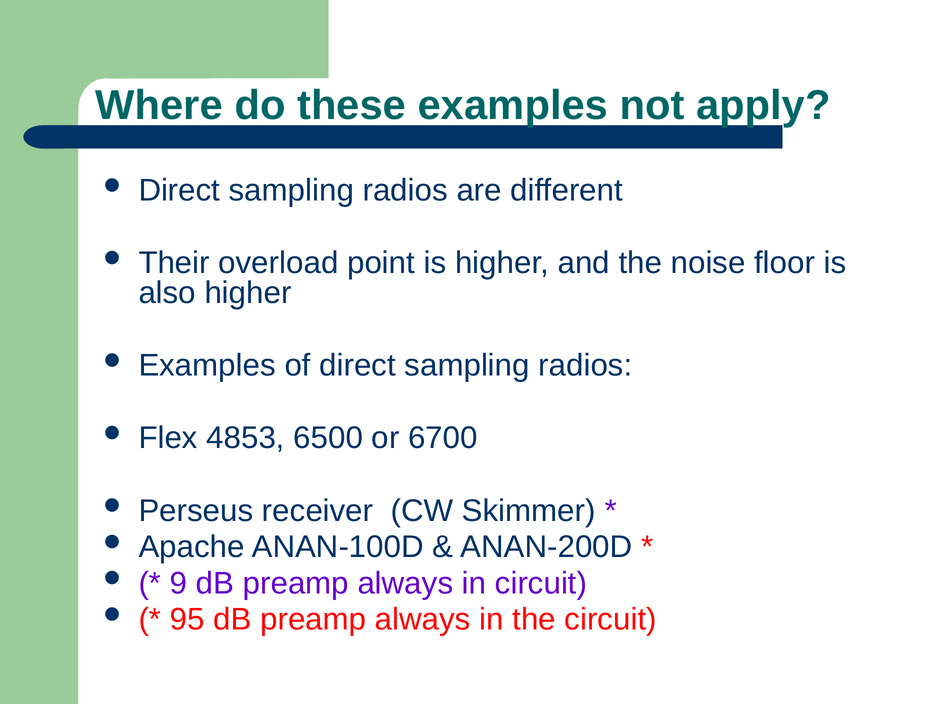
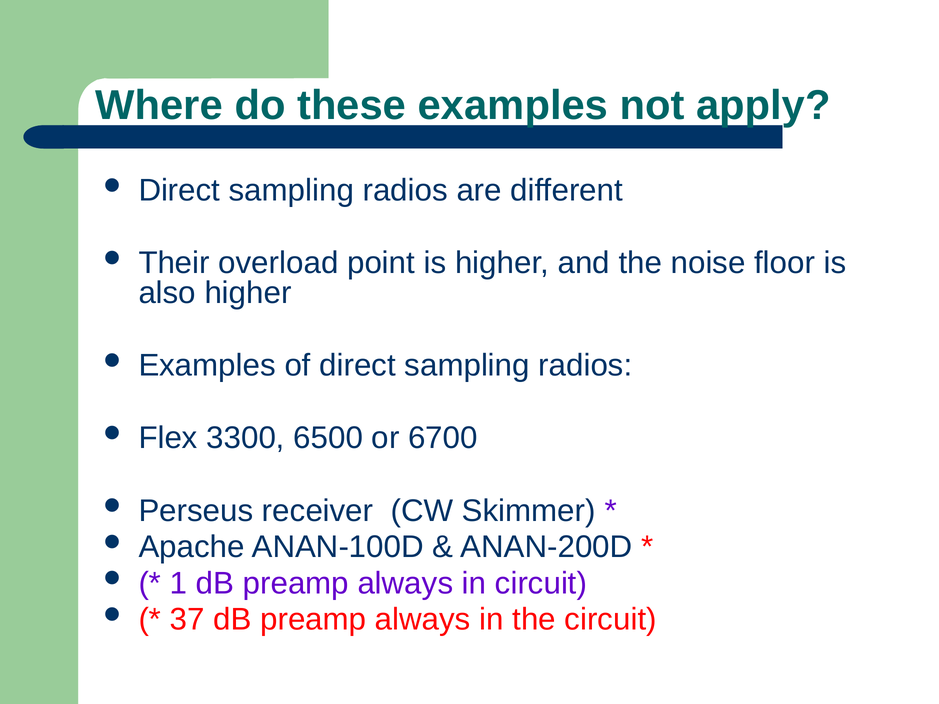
4853: 4853 -> 3300 (245, 438)
9: 9 -> 1 (179, 583)
95: 95 -> 37 (187, 620)
